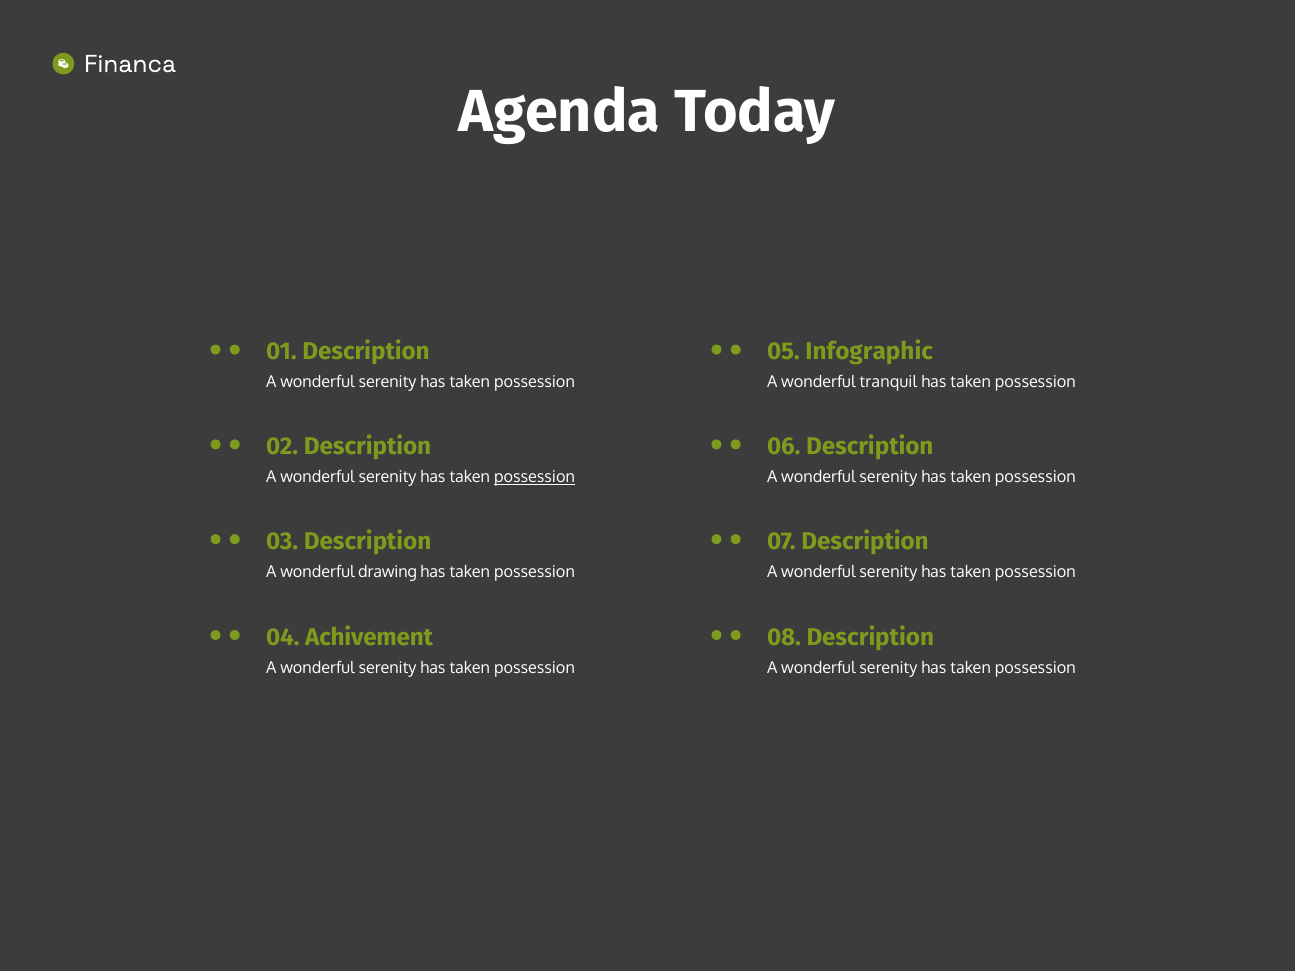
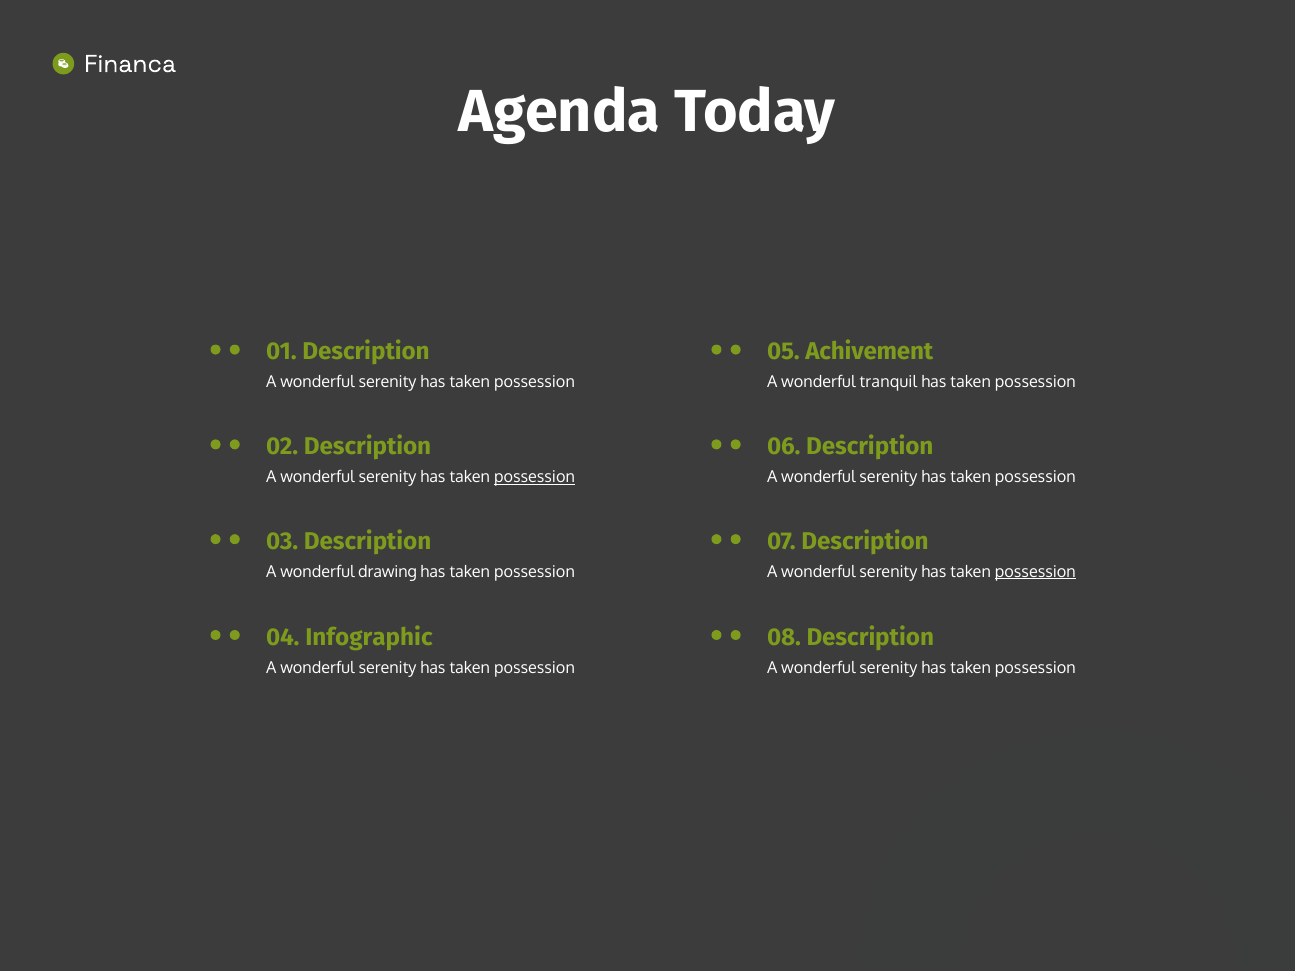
Infographic: Infographic -> Achivement (869, 352)
possession underline: none -> present (1035, 572)
Achivement: Achivement -> Infographic (369, 637)
